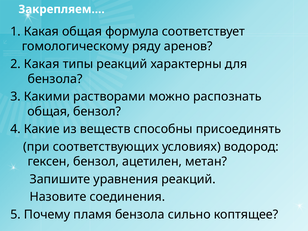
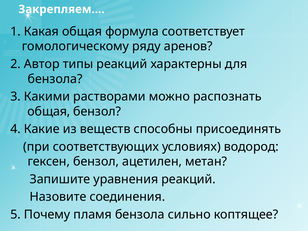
2 Какая: Какая -> Автор (42, 64)
